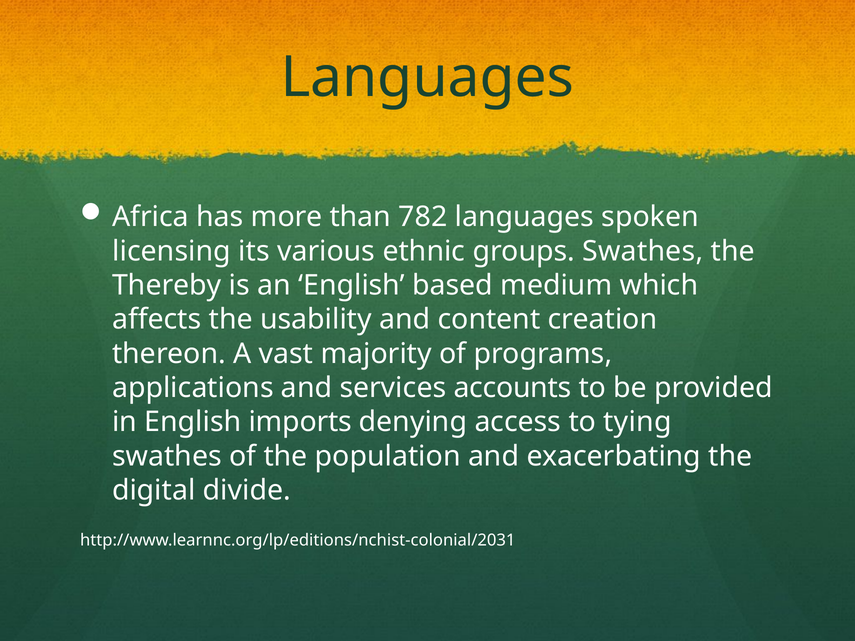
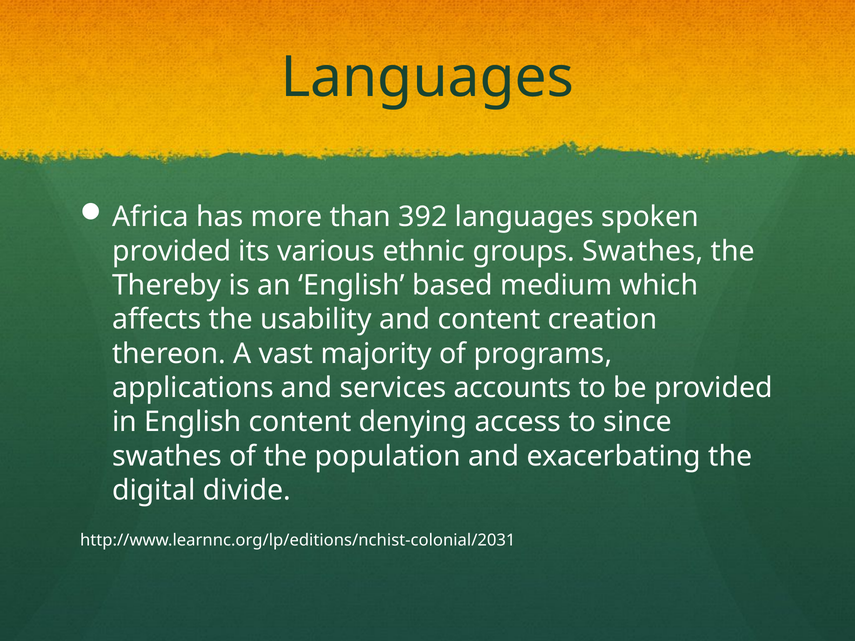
782: 782 -> 392 (423, 217)
licensing: licensing -> provided (172, 251)
English imports: imports -> content (300, 422)
tying: tying -> since (638, 422)
